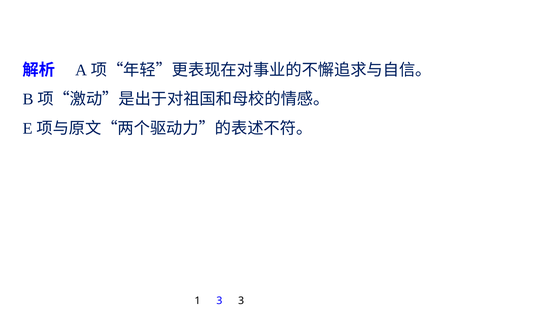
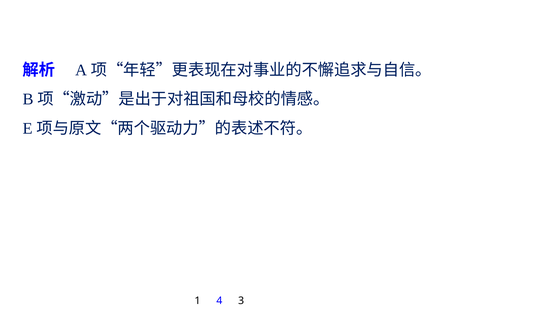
1 3: 3 -> 4 (219, 301)
